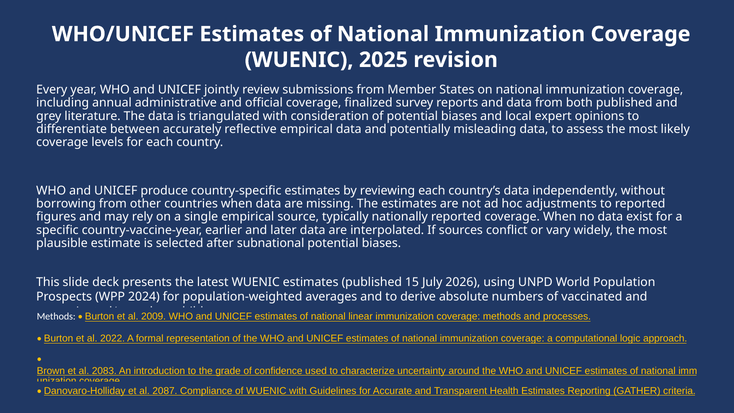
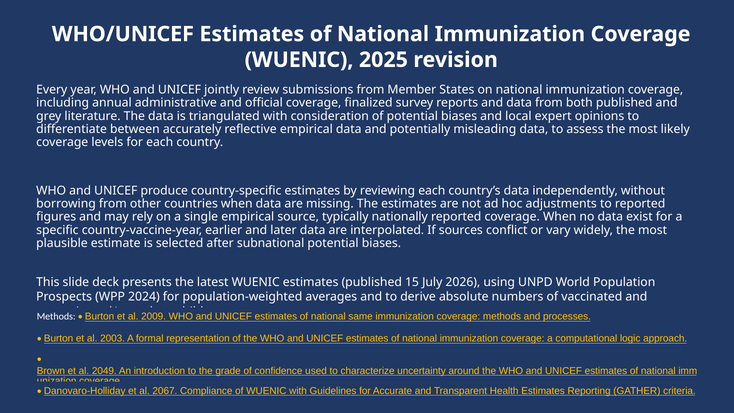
linear: linear -> same (361, 317)
2022: 2022 -> 2003 (113, 339)
2083: 2083 -> 2049 (104, 371)
2087: 2087 -> 2067 (165, 391)
